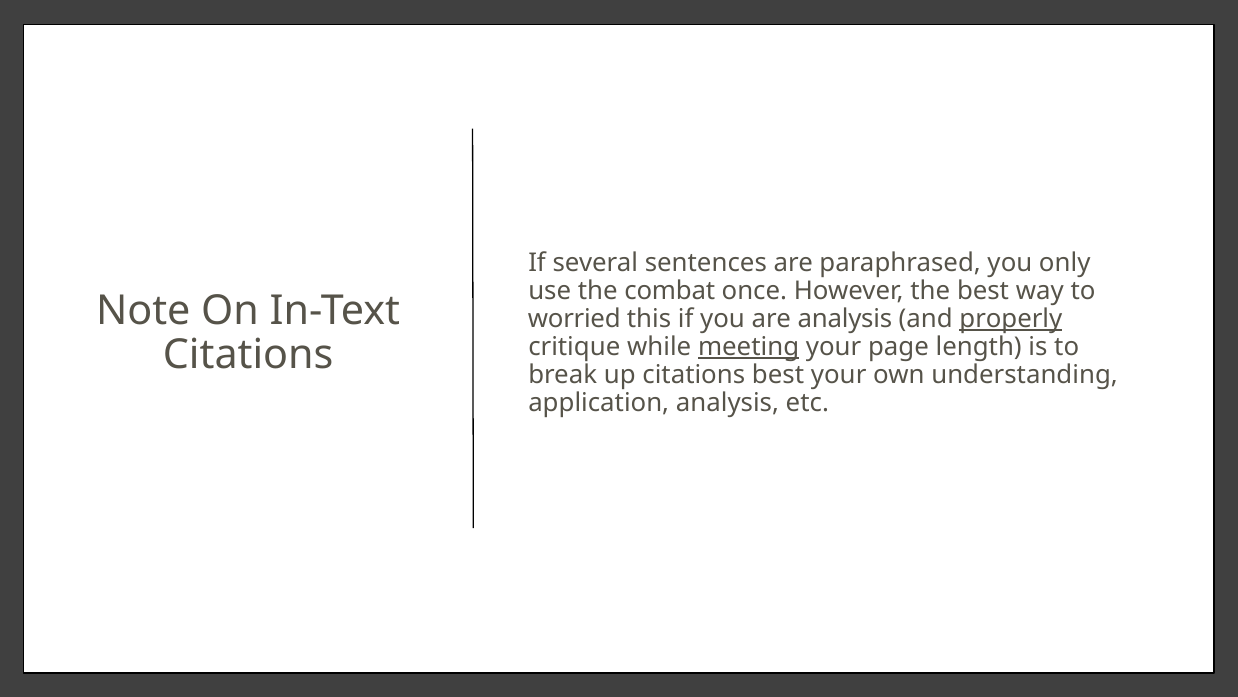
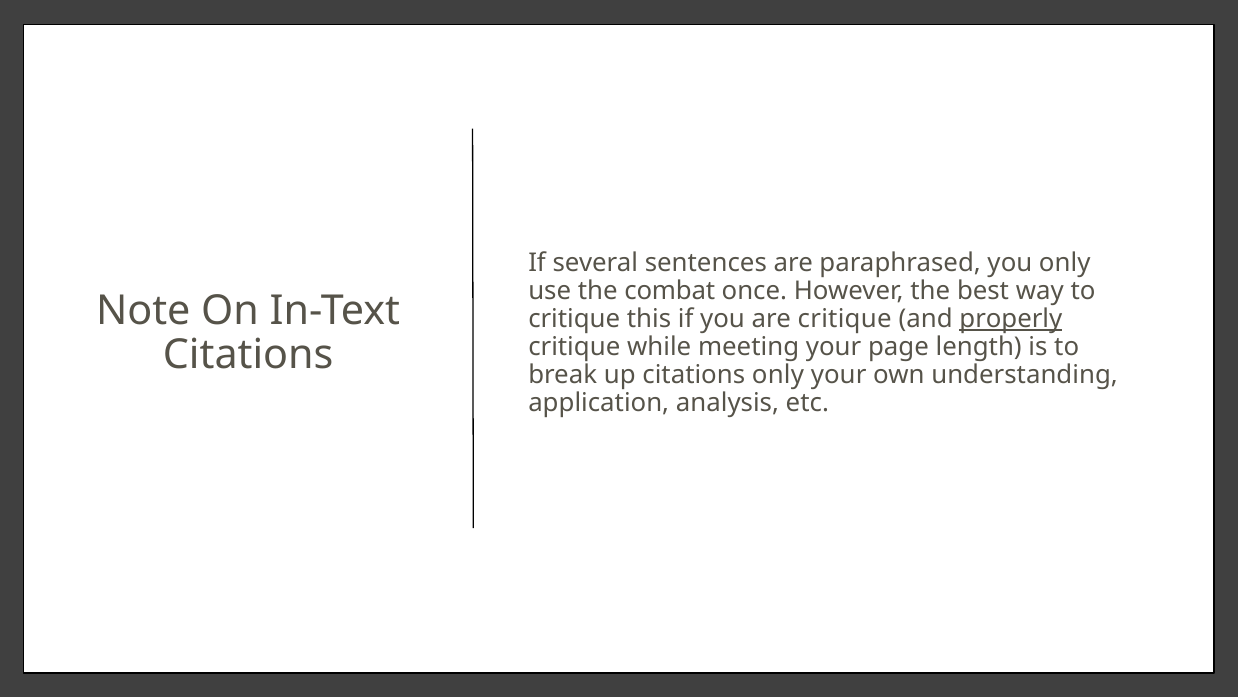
worried: worried -> critique (574, 319)
are analysis: analysis -> critique (845, 319)
meeting underline: present -> none (749, 347)
citations best: best -> only (778, 375)
